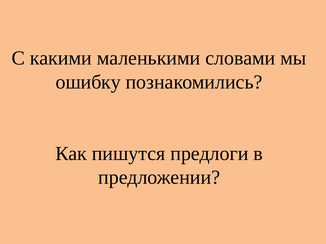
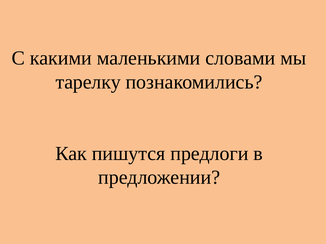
ошибку: ошибку -> тарелку (88, 82)
